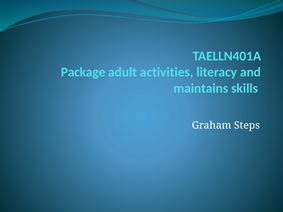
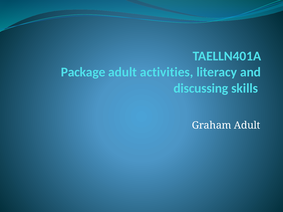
maintains: maintains -> discussing (201, 88)
Graham Steps: Steps -> Adult (247, 126)
